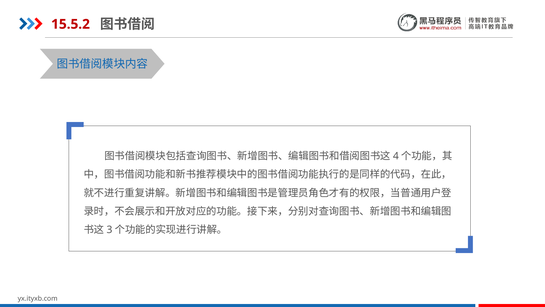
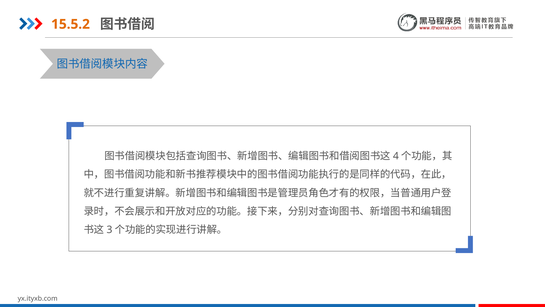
15.5.2 colour: red -> orange (71, 24)
